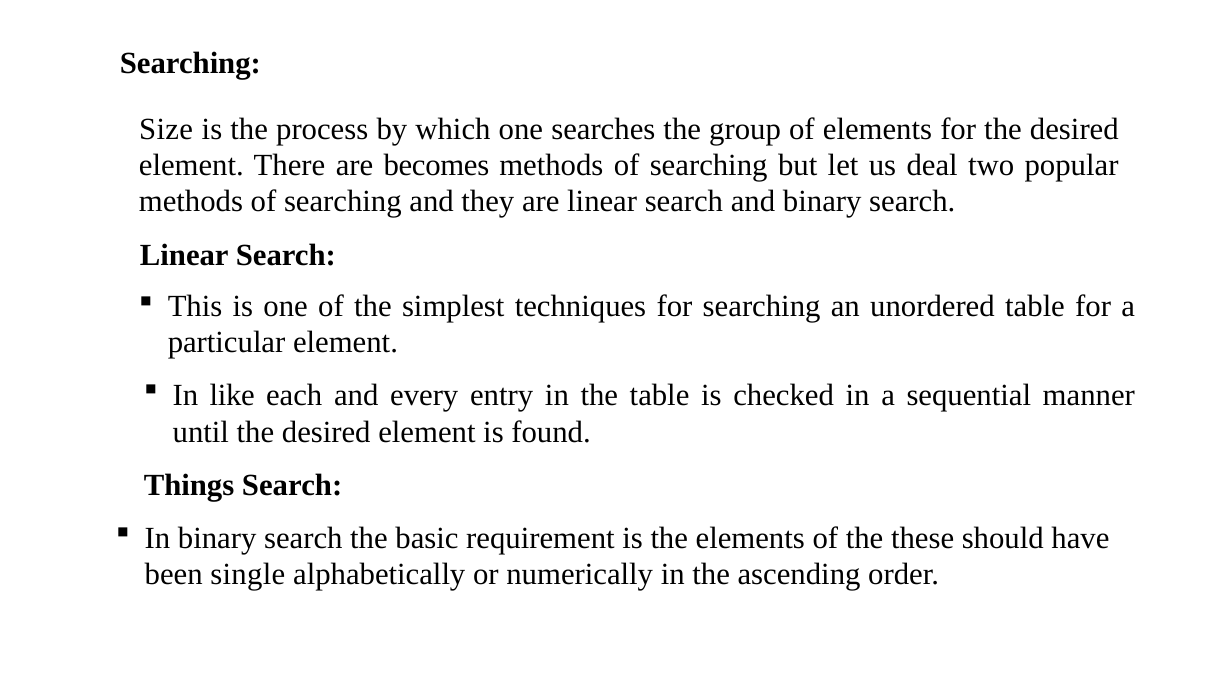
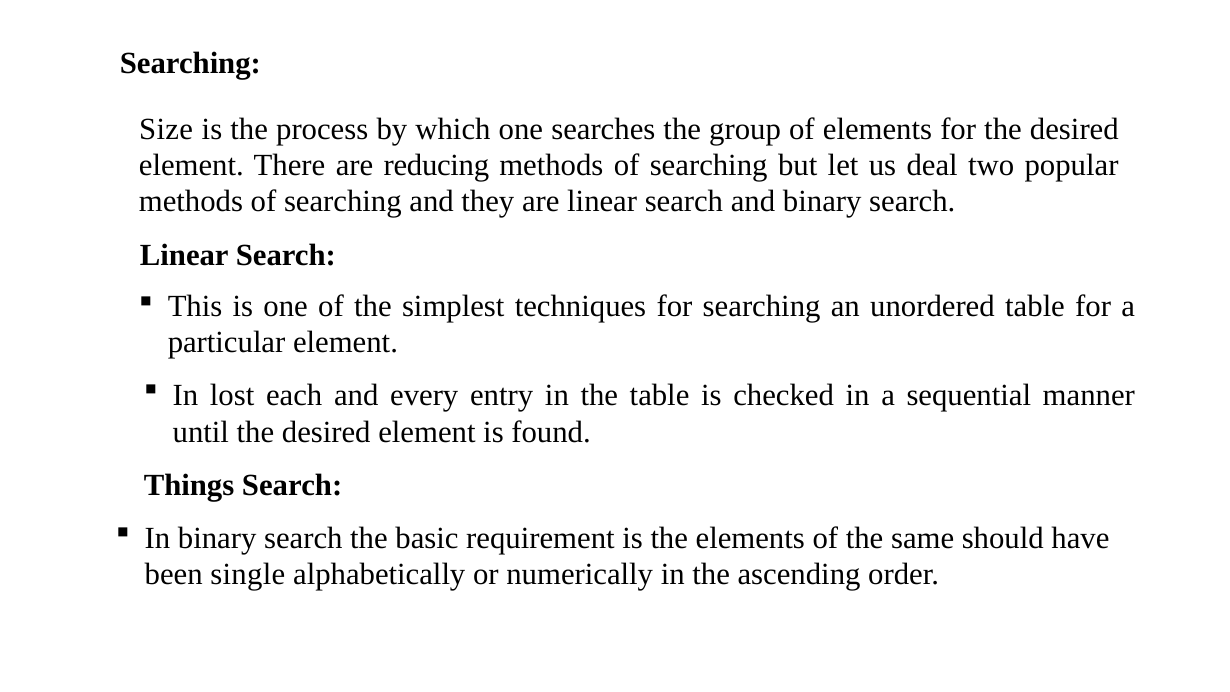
becomes: becomes -> reducing (436, 165)
like: like -> lost (232, 396)
these: these -> same (923, 538)
